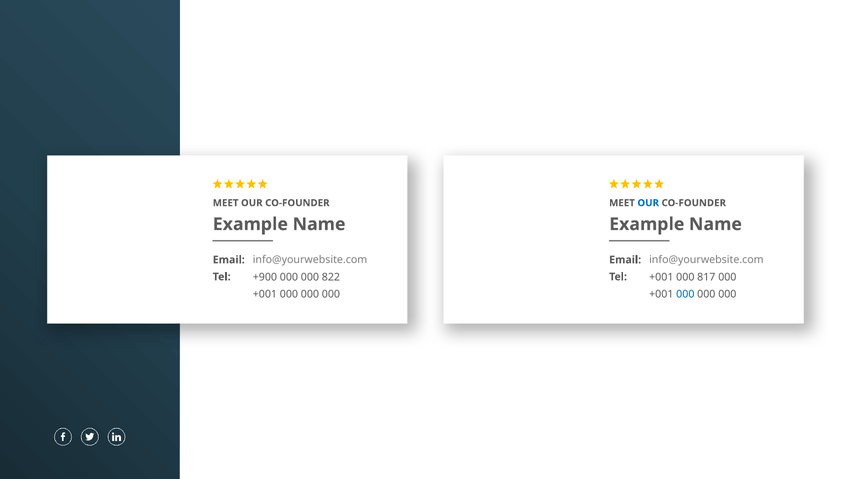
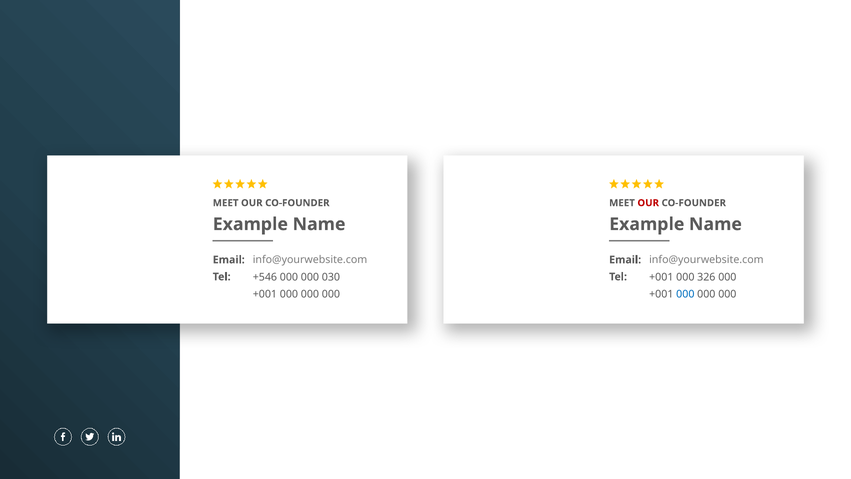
OUR colour: blue -> red (648, 203)
+900: +900 -> +546 (265, 277)
822: 822 -> 030 (331, 277)
817: 817 -> 326 (706, 277)
